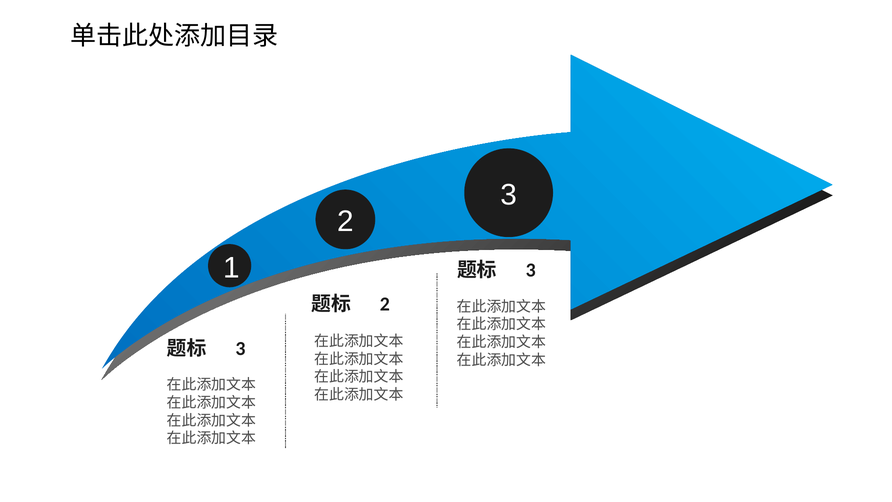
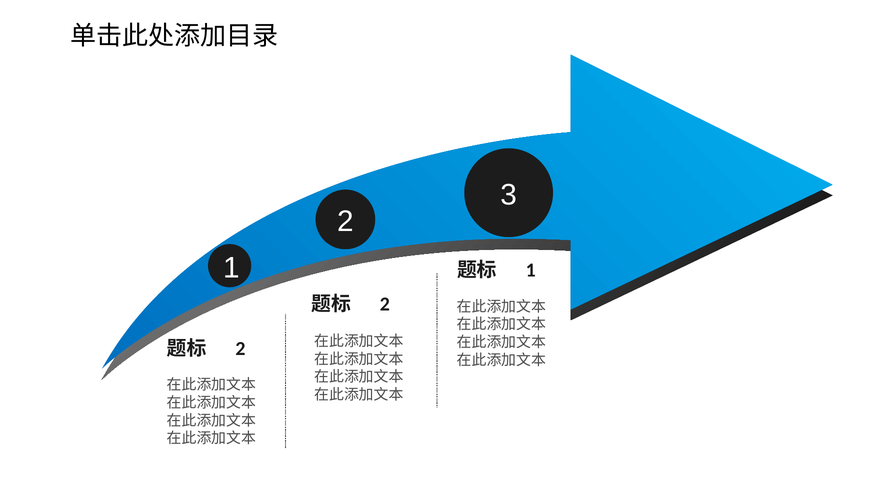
3: 3 -> 1 (531, 270)
3: 3 -> 2 (240, 349)
